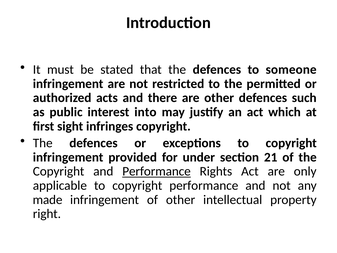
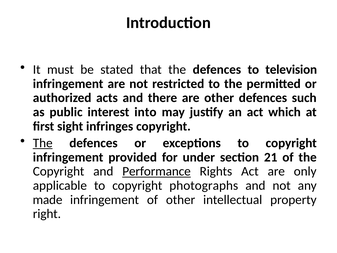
someone: someone -> television (291, 69)
The underline: none -> present (43, 143)
copyright performance: performance -> photographs (204, 185)
